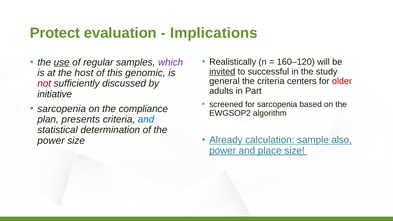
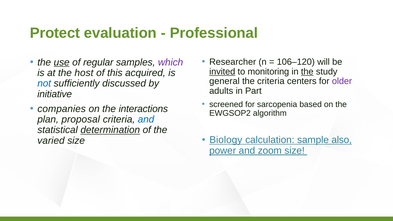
Implications: Implications -> Professional (214, 33)
Realistically: Realistically -> Researcher (233, 62)
160–120: 160–120 -> 106–120 (296, 62)
successful: successful -> monitoring (268, 72)
the underline: none -> present (307, 72)
genomic: genomic -> acquired (145, 73)
older colour: red -> purple (342, 81)
not colour: red -> blue (44, 84)
sarcopenia: sarcopenia -> companies (62, 109)
compliance: compliance -> interactions (143, 109)
presents: presents -> proposal (81, 119)
determination underline: none -> present (110, 130)
Already: Already -> Biology (226, 140)
power: power -> varied (51, 141)
place: place -> zoom (270, 151)
